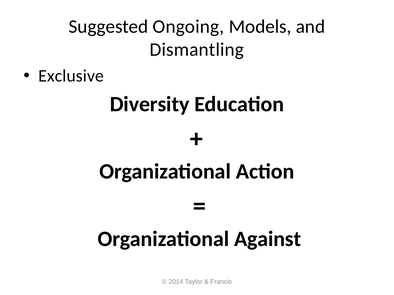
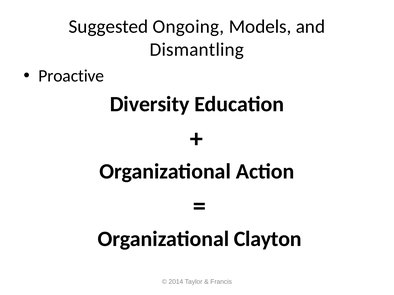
Exclusive: Exclusive -> Proactive (71, 76)
Against: Against -> Clayton (268, 239)
